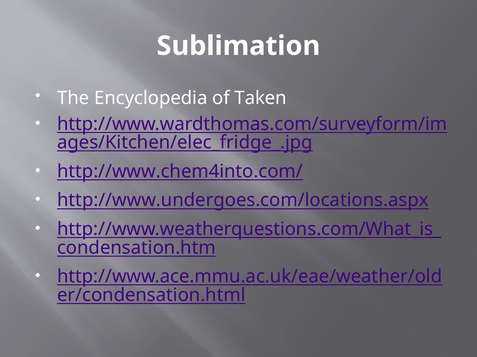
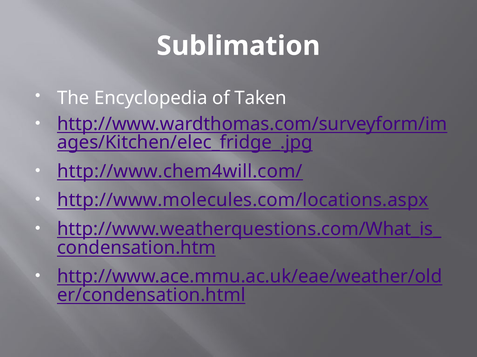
http://www.chem4into.com/: http://www.chem4into.com/ -> http://www.chem4will.com/ (180, 172)
http://www.undergoes.com/locations.aspx: http://www.undergoes.com/locations.aspx -> http://www.molecules.com/locations.aspx (243, 201)
